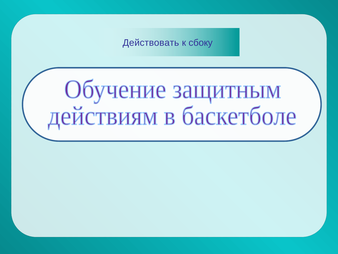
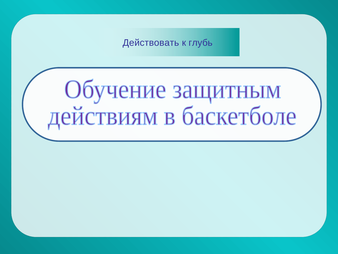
сбоку: сбоку -> глубь (201, 43)
